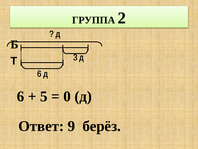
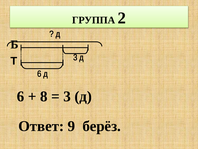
5: 5 -> 8 (44, 96)
0: 0 -> 3 (67, 96)
